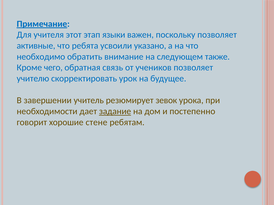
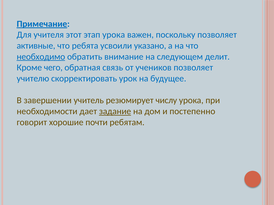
этап языки: языки -> урока (114, 35)
необходимо underline: none -> present (41, 57)
также: также -> делит (217, 57)
зевок: зевок -> числу (166, 101)
стене: стене -> почти (97, 123)
